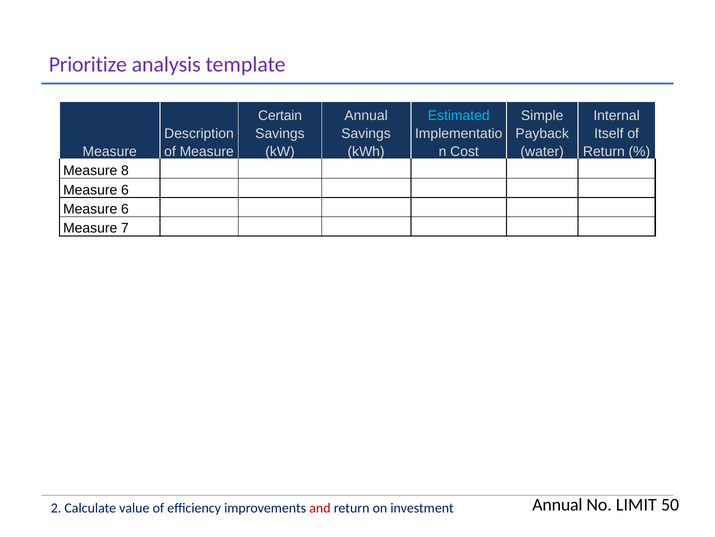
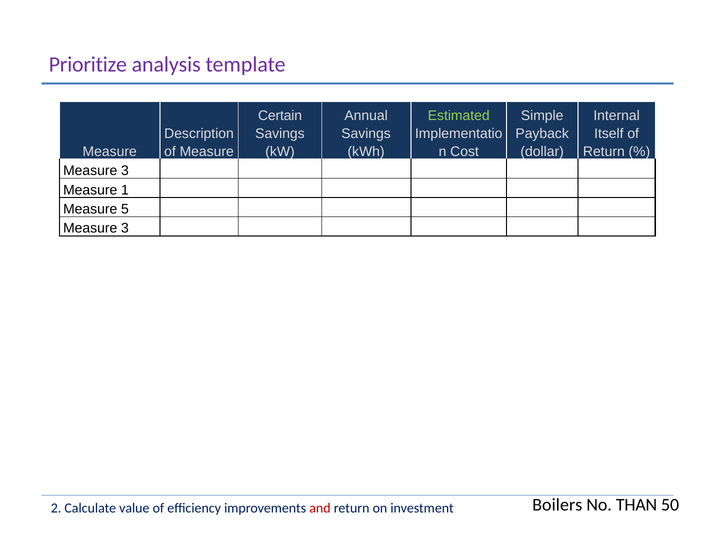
Estimated colour: light blue -> light green (459, 115)
water: water -> dollar (542, 151)
8: 8 -> 3 (125, 170)
6: 6 -> 1 (125, 190)
6: 6 -> 5 (125, 209)
7: 7 -> 3 (125, 228)
Annual: Annual -> Boilers (557, 504)
LIMIT: LIMIT -> THAN (636, 504)
